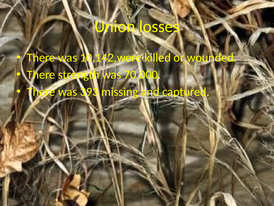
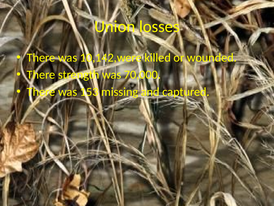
393: 393 -> 153 (89, 92)
